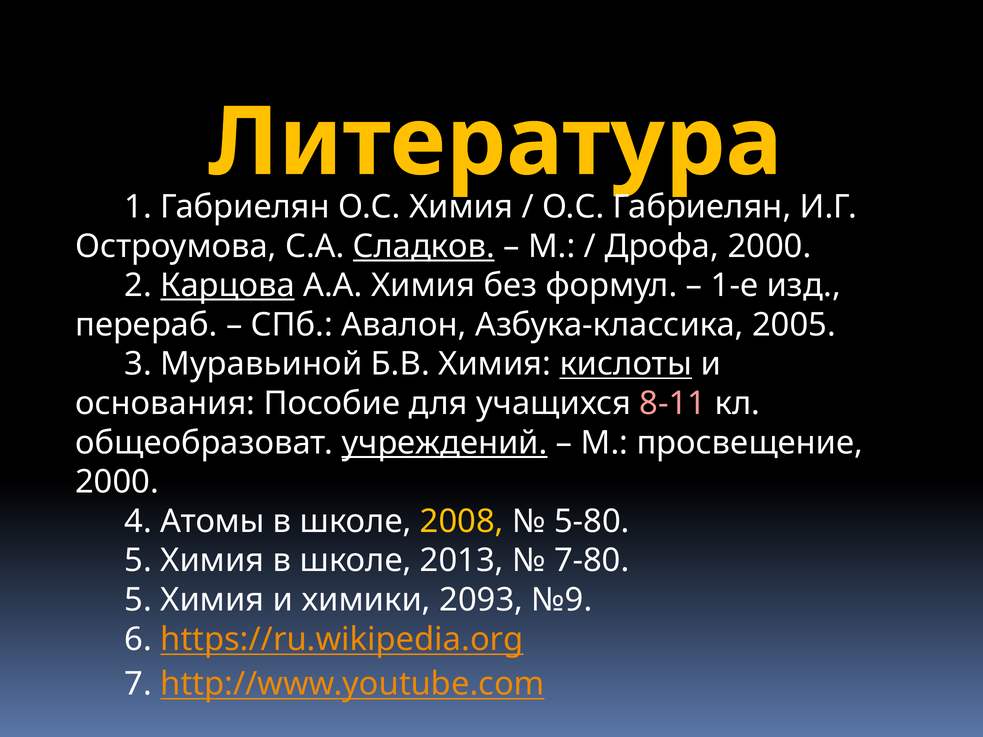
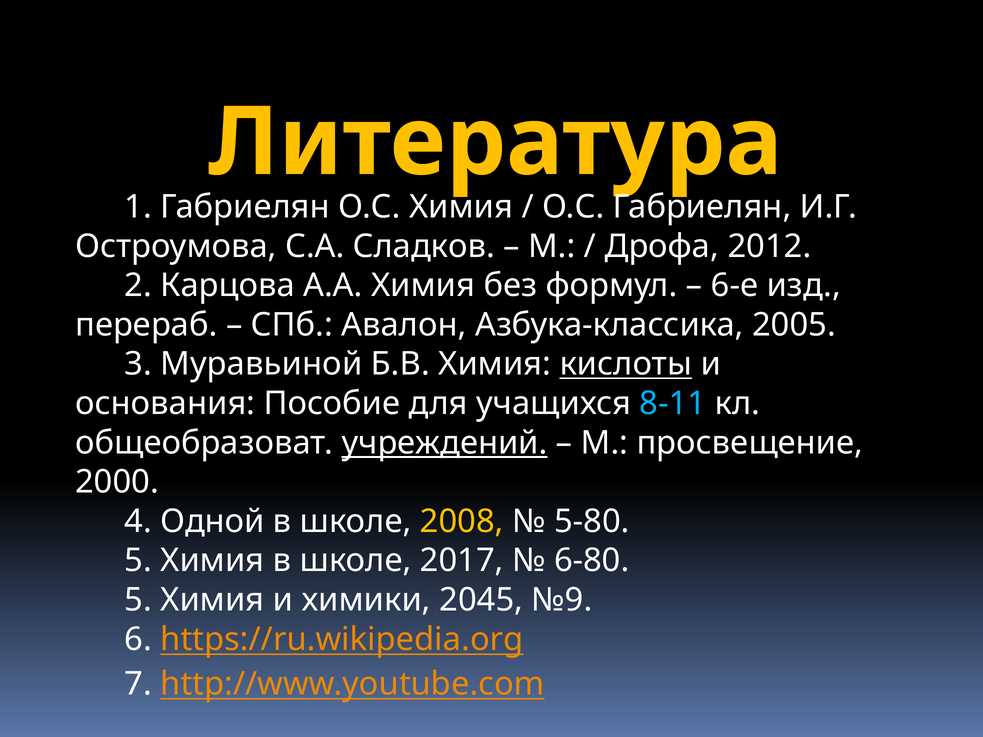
Сладков underline: present -> none (424, 246)
Дрофа 2000: 2000 -> 2012 (769, 246)
Карцова underline: present -> none (228, 286)
1-е: 1-е -> 6-е (734, 286)
8-11 colour: pink -> light blue (673, 404)
Атомы: Атомы -> Одной (212, 522)
2013: 2013 -> 2017 (462, 561)
7-80: 7-80 -> 6-80 (592, 561)
2093: 2093 -> 2045 (481, 600)
